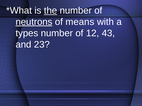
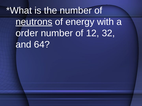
the underline: present -> none (51, 11)
means: means -> energy (80, 22)
types: types -> order (27, 33)
43: 43 -> 32 (108, 33)
23: 23 -> 64 (42, 45)
